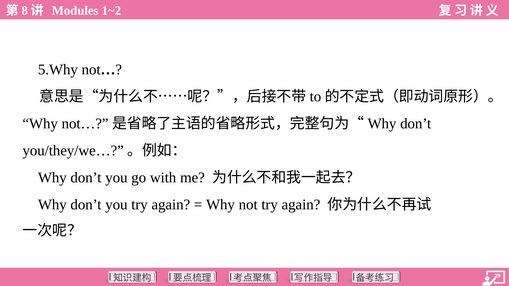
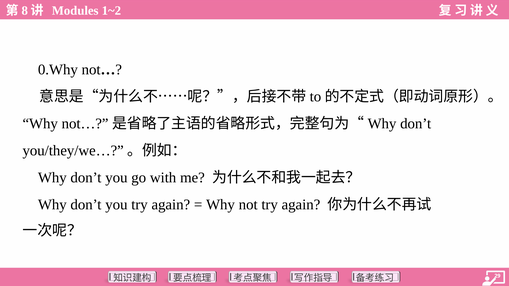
5.Why: 5.Why -> 0.Why (58, 70)
